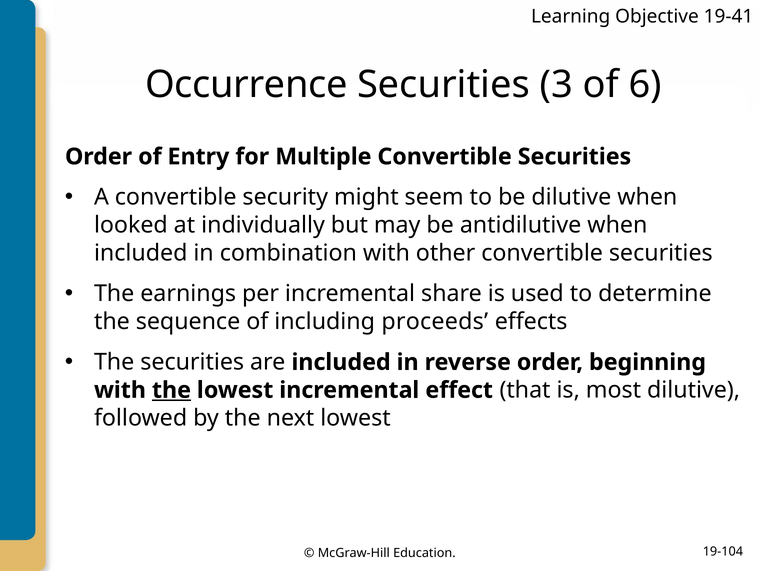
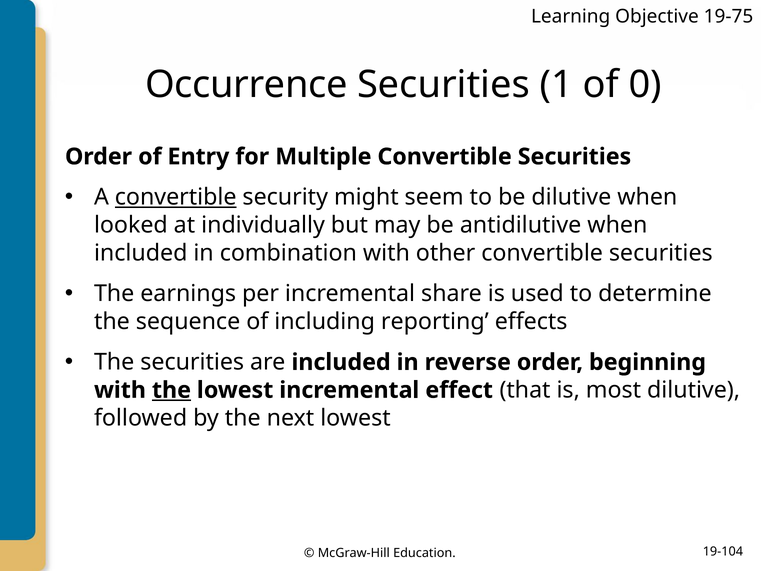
19-41: 19-41 -> 19-75 (728, 16)
3: 3 -> 1 (556, 84)
6: 6 -> 0 (645, 84)
convertible underline: none -> present (176, 197)
proceeds: proceeds -> reporting (435, 321)
